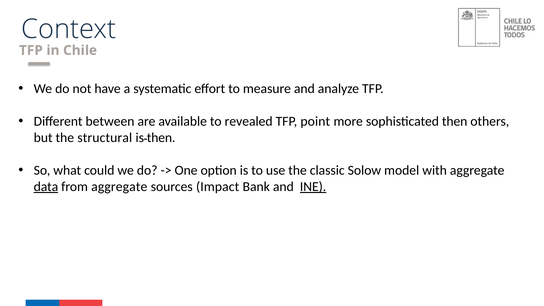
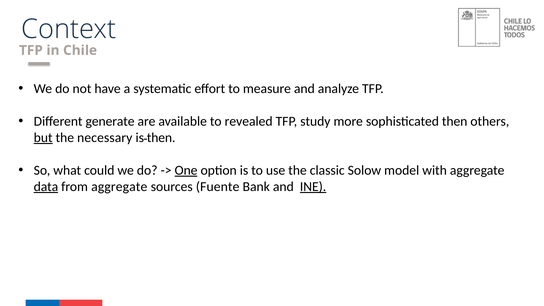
between: between -> generate (110, 121)
point: point -> study (315, 121)
but underline: none -> present (43, 138)
structural: structural -> necessary (105, 138)
One underline: none -> present (186, 170)
Impact: Impact -> Fuente (218, 187)
